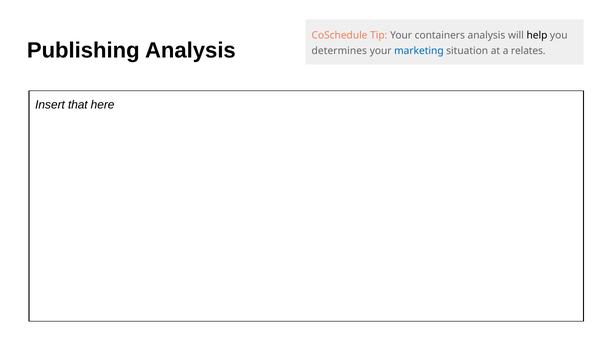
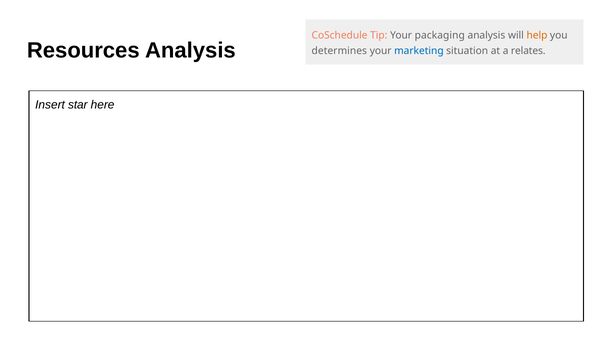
containers: containers -> packaging (440, 35)
help colour: black -> orange (537, 35)
Publishing: Publishing -> Resources (83, 51)
that: that -> star (78, 105)
